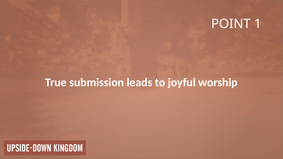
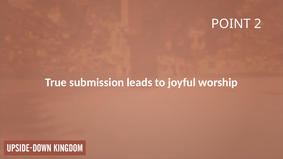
1: 1 -> 2 (258, 24)
